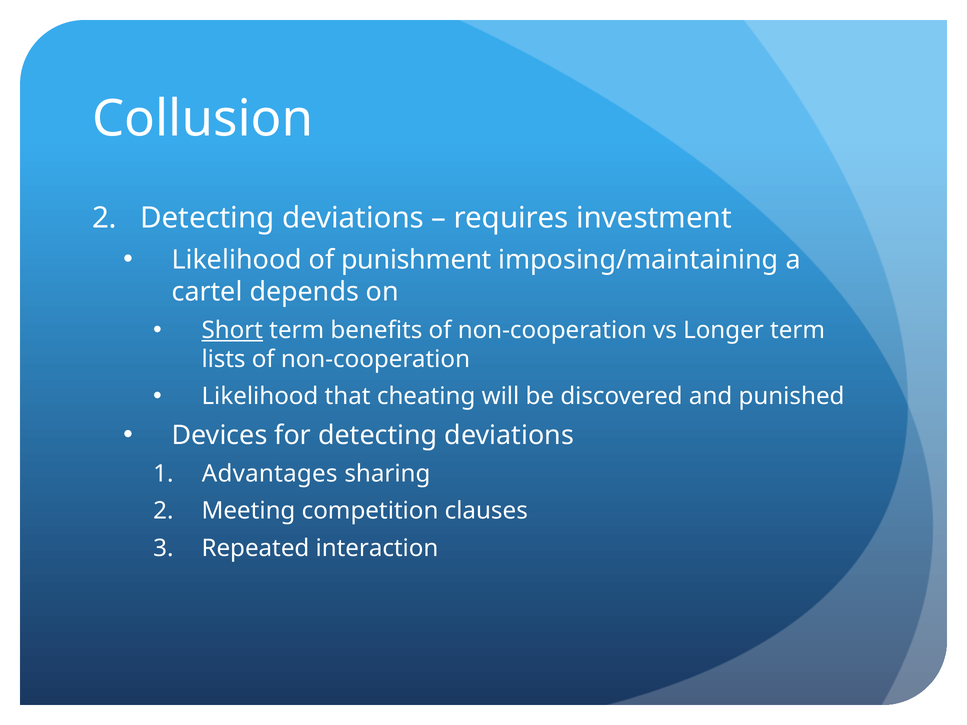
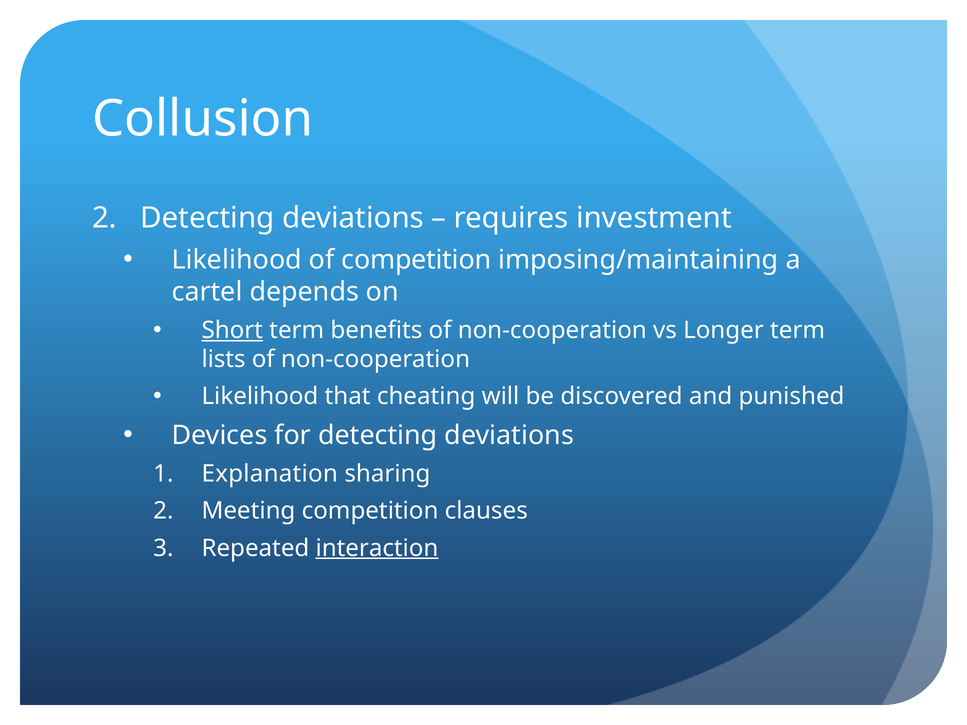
of punishment: punishment -> competition (416, 260)
Advantages: Advantages -> Explanation (270, 474)
interaction underline: none -> present (377, 548)
